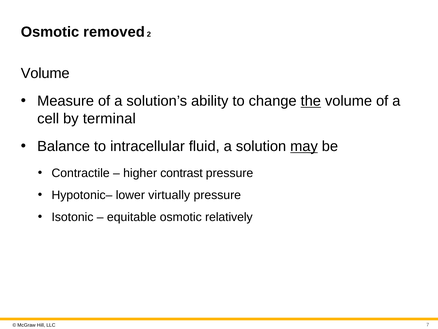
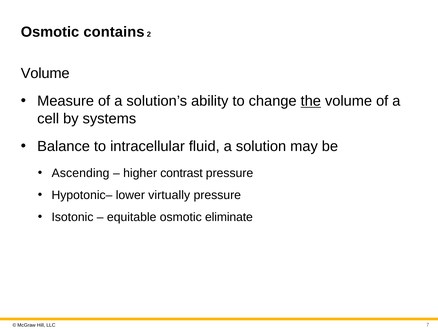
removed: removed -> contains (114, 32)
terminal: terminal -> systems (109, 118)
may underline: present -> none (304, 146)
Contractile: Contractile -> Ascending (81, 173)
relatively: relatively -> eliminate (229, 217)
